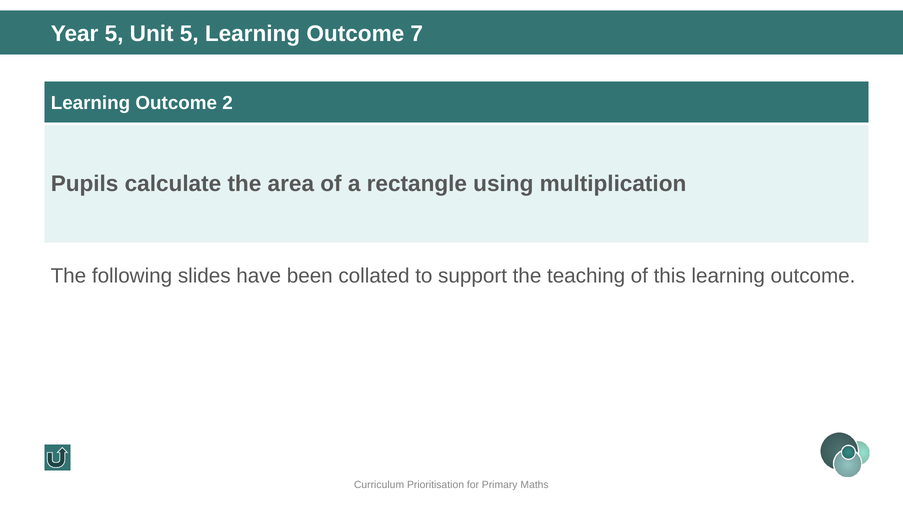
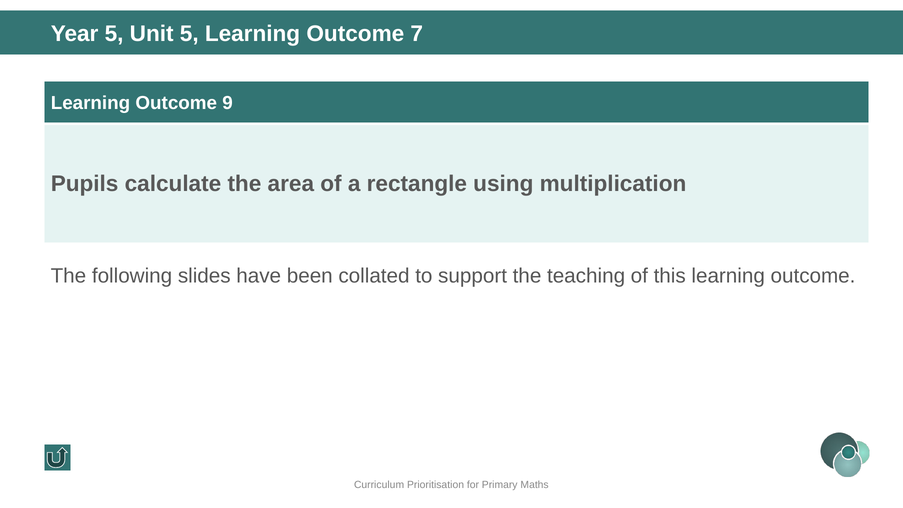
2: 2 -> 9 (228, 103)
